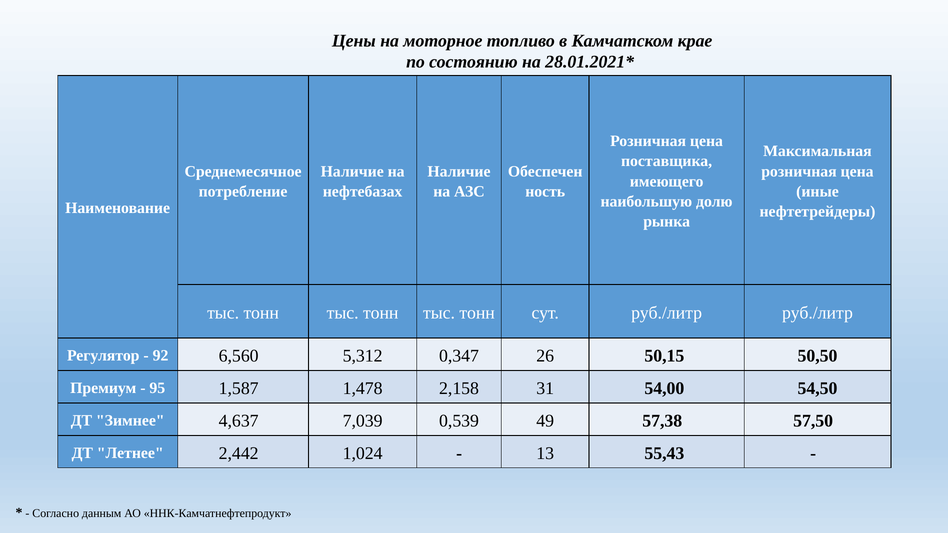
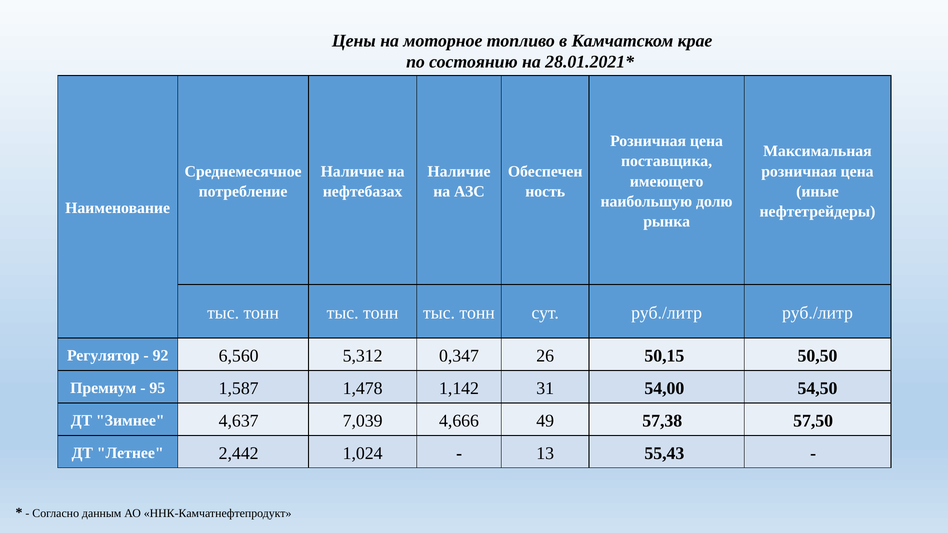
2,158: 2,158 -> 1,142 (459, 389)
0,539: 0,539 -> 4,666 (459, 421)
